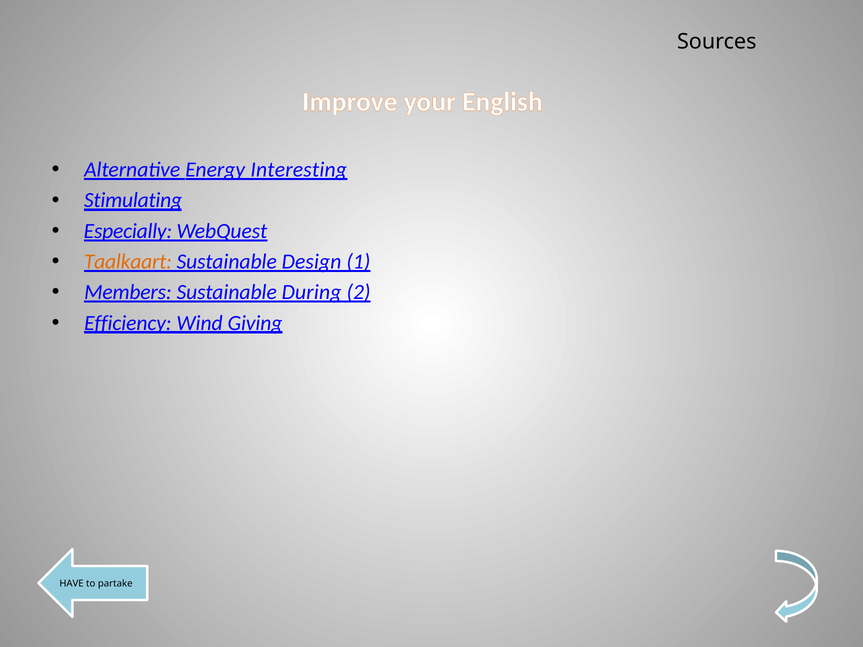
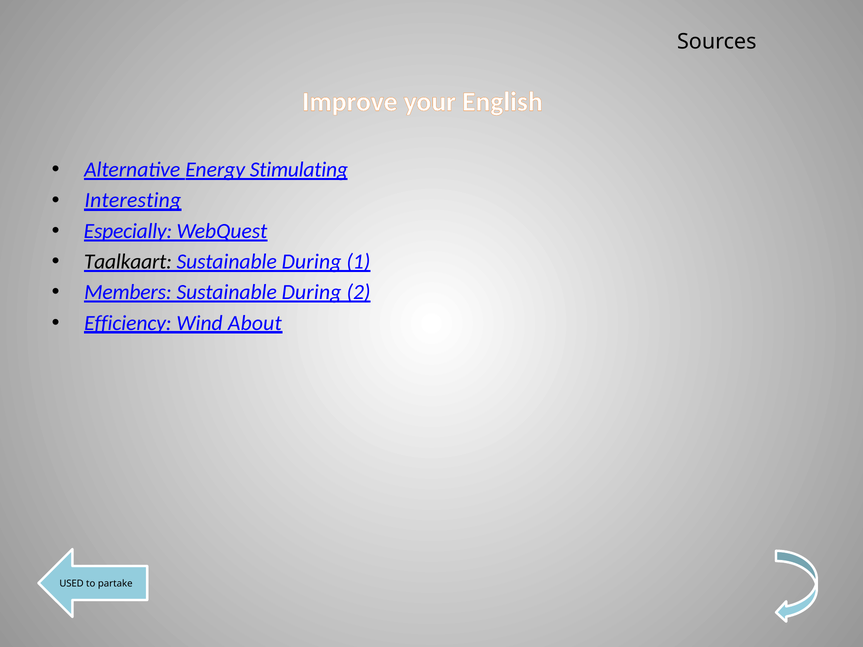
Interesting: Interesting -> Stimulating (299, 170)
Stimulating: Stimulating -> Interesting (133, 200)
Taalkaart colour: orange -> black (128, 262)
Design: Design -> During (312, 262)
Giving: Giving -> About (255, 323)
HAVE: HAVE -> USED (72, 584)
